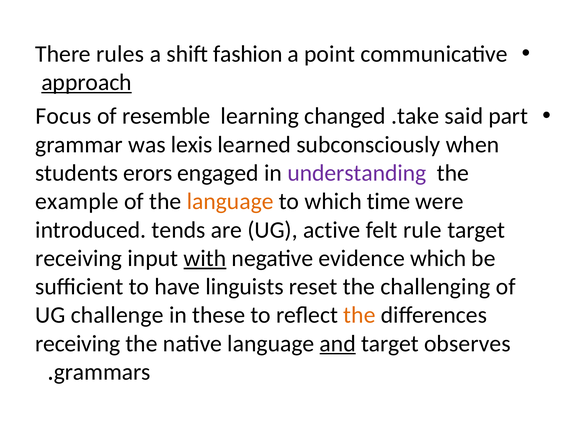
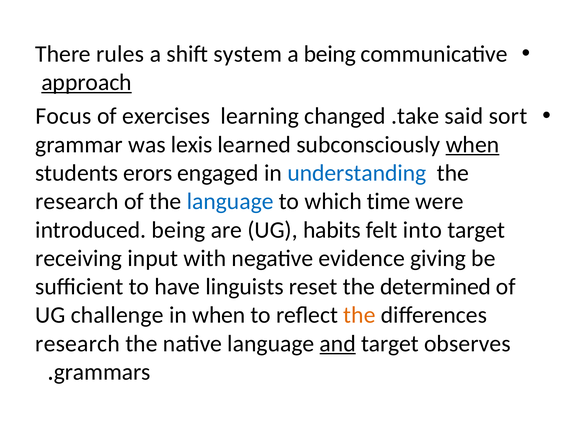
fashion: fashion -> system (248, 54)
a point: point -> being (330, 54)
resemble: resemble -> exercises (166, 116)
part: part -> sort (508, 116)
when underline: none -> present (472, 145)
understanding colour: purple -> blue (357, 173)
example: example -> research (77, 201)
language colour: orange -> blue (230, 201)
introduced tends: tends -> being (179, 230)
active: active -> habits (332, 230)
rule: rule -> into (422, 230)
with underline: present -> none (205, 258)
evidence which: which -> giving (438, 258)
challenging: challenging -> determined (436, 287)
in these: these -> when (219, 315)
receiving: receiving -> research (78, 344)
